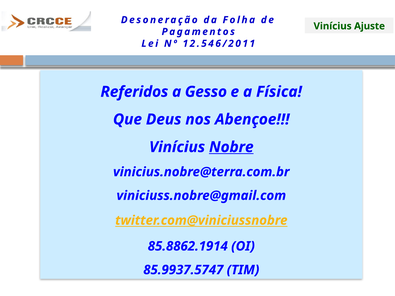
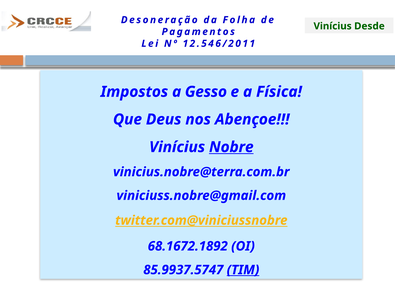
Ajuste: Ajuste -> Desde (369, 26)
Referidos: Referidos -> Impostos (134, 92)
85.8862.1914: 85.8862.1914 -> 68.1672.1892 (188, 246)
TIM underline: none -> present (243, 270)
